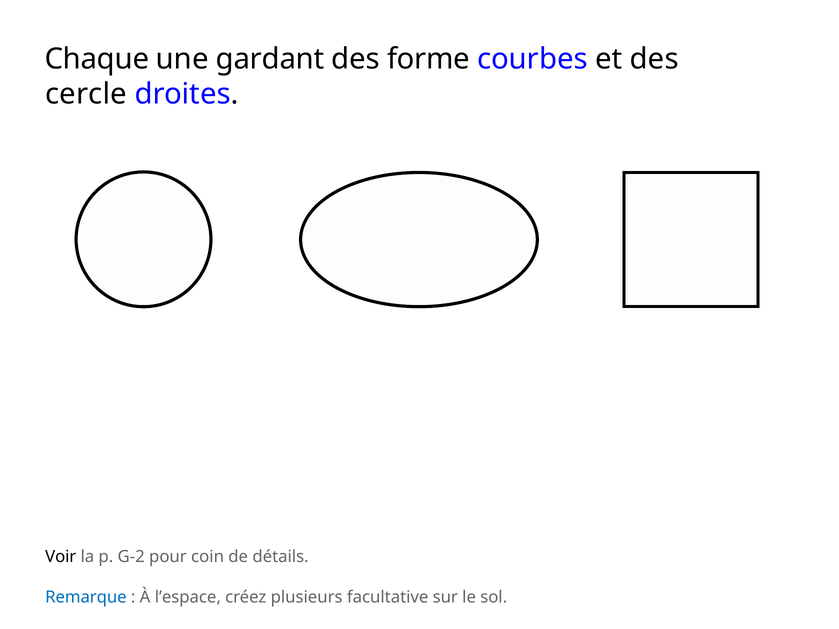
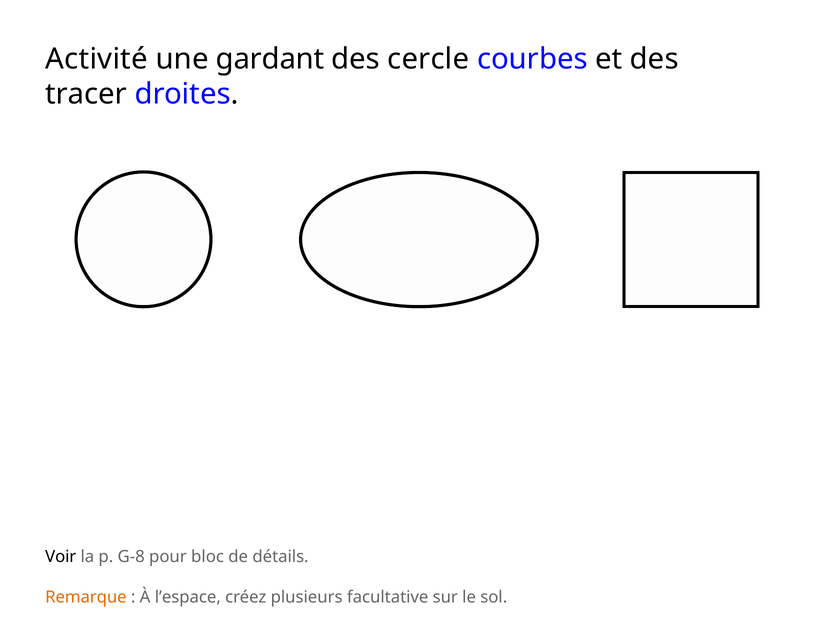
Chaque: Chaque -> Activité (97, 59)
forme: forme -> cercle (428, 59)
cercle: cercle -> tracer (86, 94)
G-2: G-2 -> G-8 (131, 557)
coin: coin -> bloc (208, 557)
Remarque colour: blue -> orange (86, 597)
